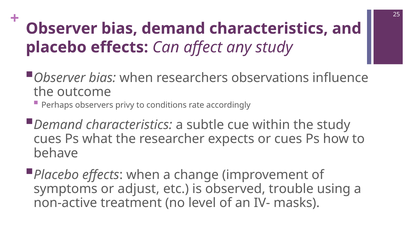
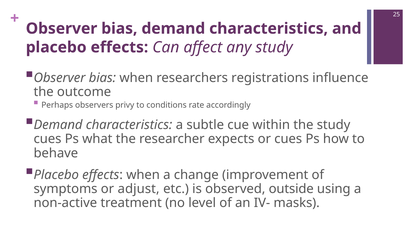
observations: observations -> registrations (270, 78)
trouble: trouble -> outside (291, 189)
